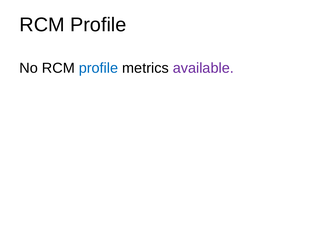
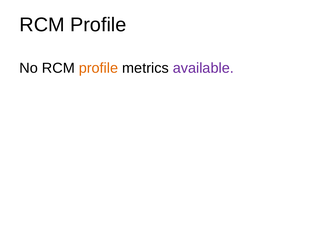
profile colour: blue -> orange (99, 68)
